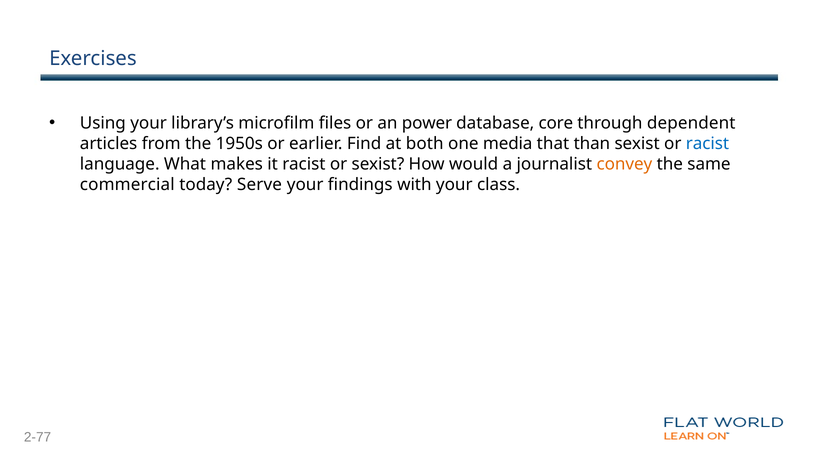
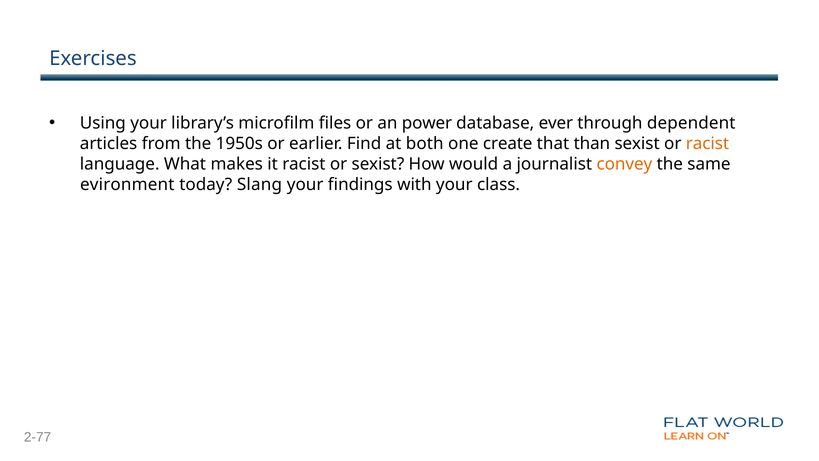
core: core -> ever (556, 123)
media: media -> create (508, 144)
racist colour: blue -> orange (707, 144)
commercial: commercial -> evironment (127, 185)
Serve: Serve -> Slang (259, 185)
